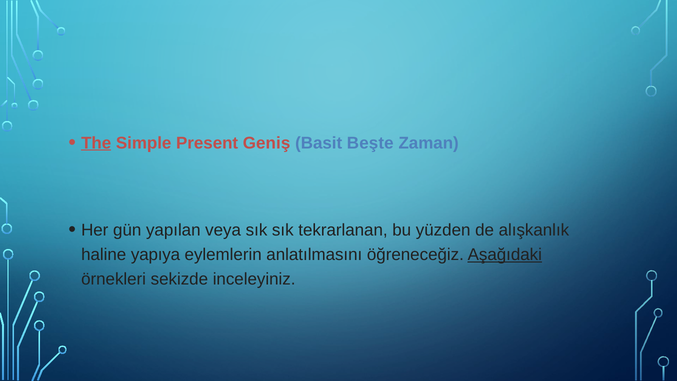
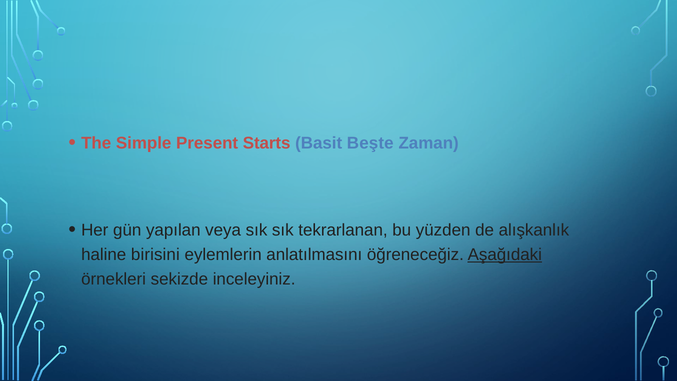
The underline: present -> none (96, 143)
Geniş: Geniş -> Starts (267, 143)
yapıya: yapıya -> birisini (155, 254)
